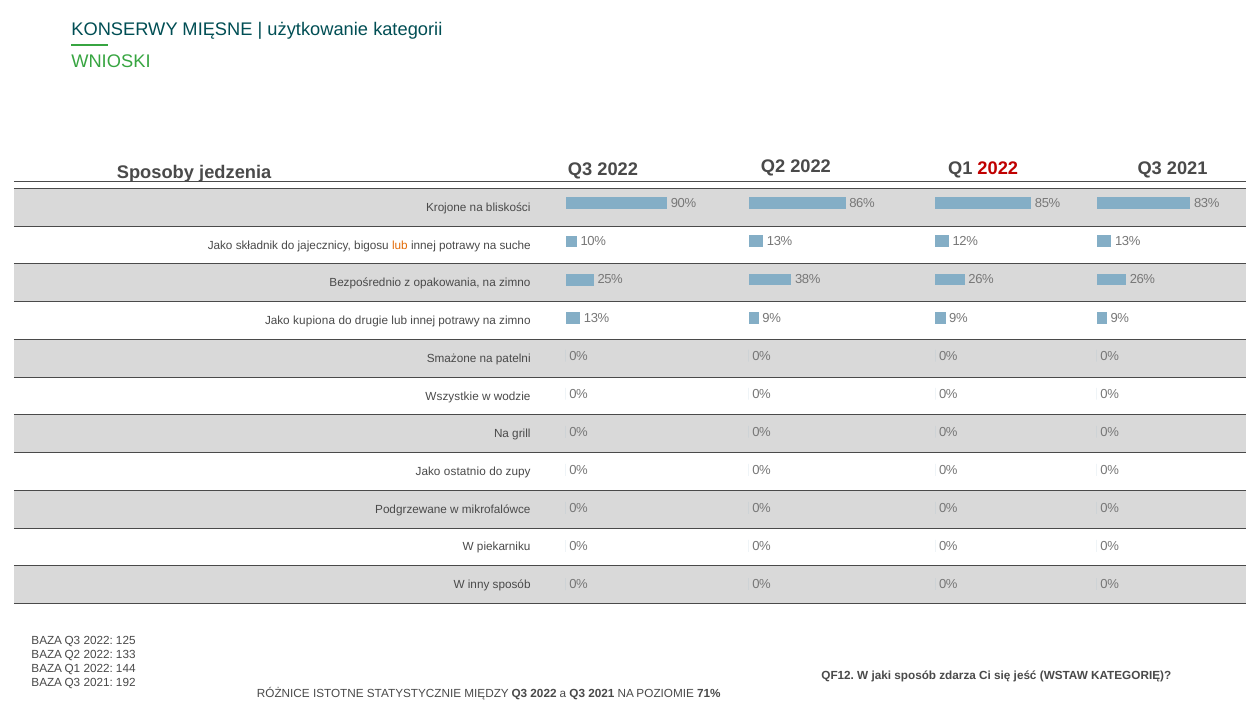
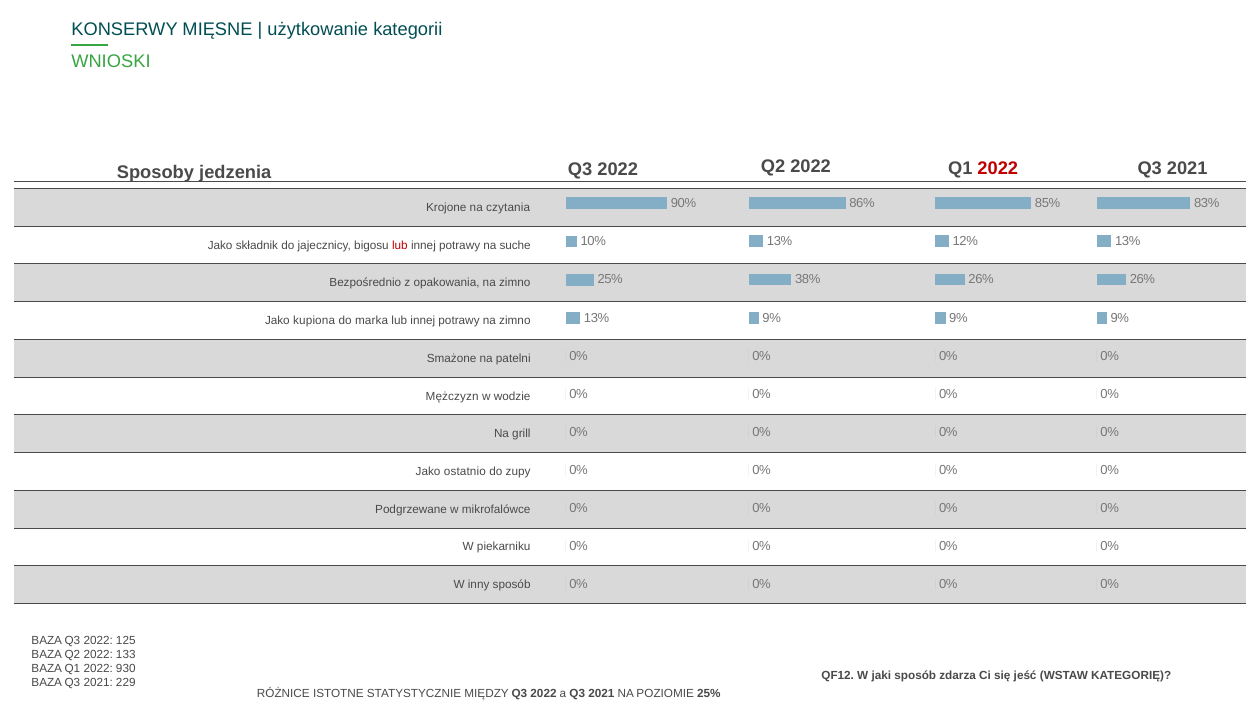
bliskości: bliskości -> czytania (508, 208)
lub colour: orange -> red (400, 245)
drugie: drugie -> marka (372, 321)
Wszystkie: Wszystkie -> Mężczyzn (452, 396)
144: 144 -> 930 (126, 669)
192: 192 -> 229 (126, 683)
POZIOMIE 71%: 71% -> 25% (709, 694)
